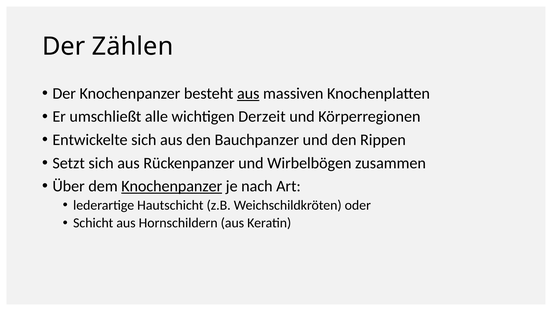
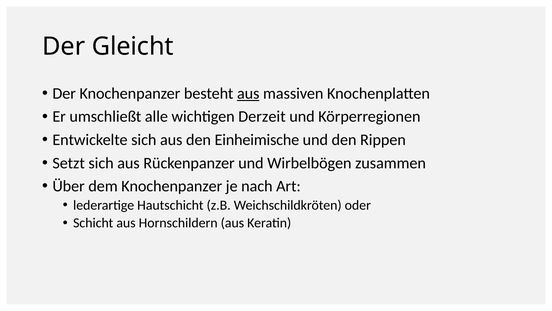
Zählen: Zählen -> Gleicht (133, 46)
Bauchpanzer: Bauchpanzer -> Einheimische (257, 140)
Knochenpanzer underline: present -> none (172, 186)
